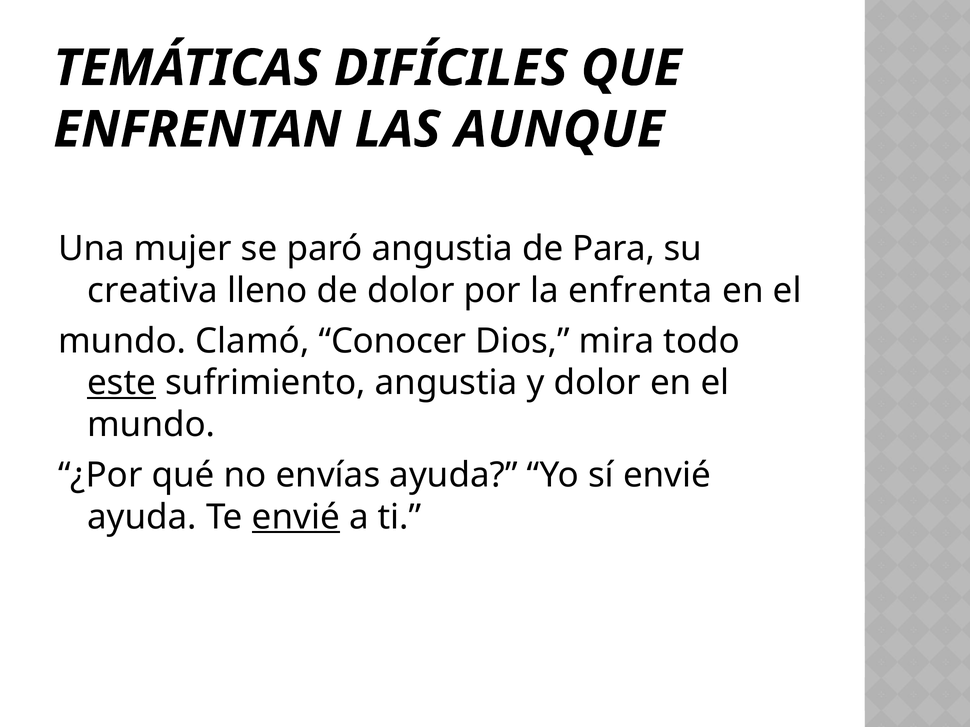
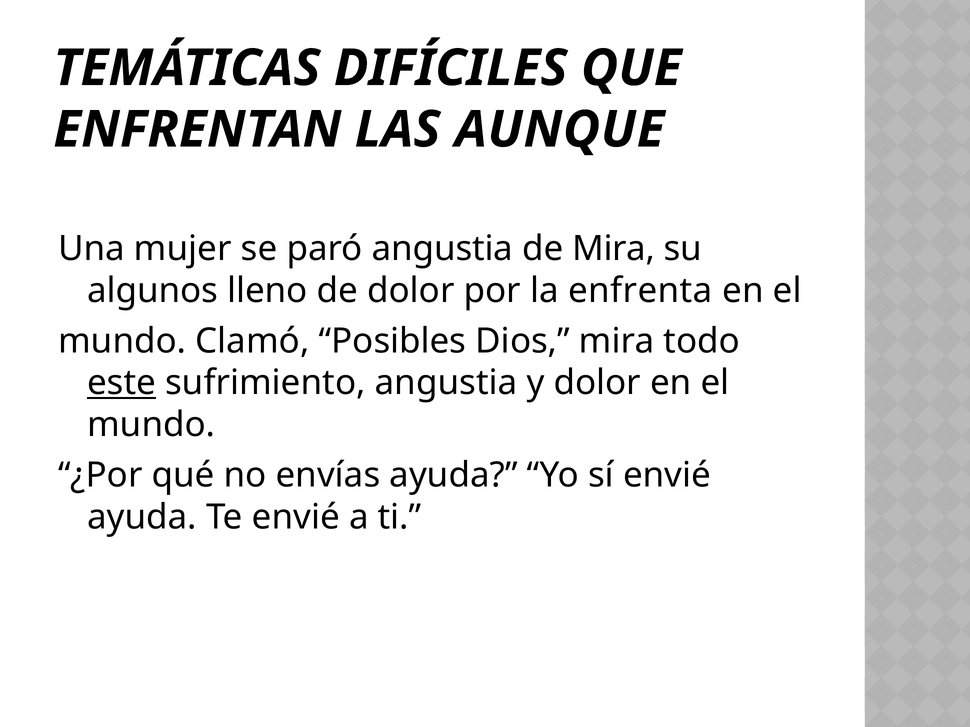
de Para: Para -> Mira (614, 249)
creativa: creativa -> algunos (153, 291)
Conocer: Conocer -> Posibles (392, 341)
envié underline: present -> none (296, 517)
